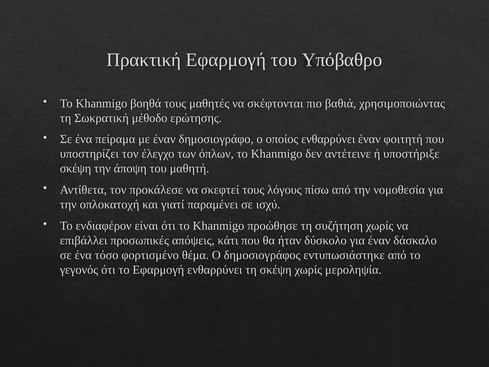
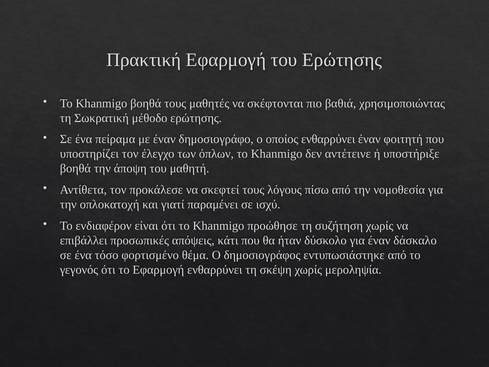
του Υπόβαθρο: Υπόβαθρο -> Ερώτησης (342, 60)
σκέψη: σκέψη -> βοηθά (75, 168)
